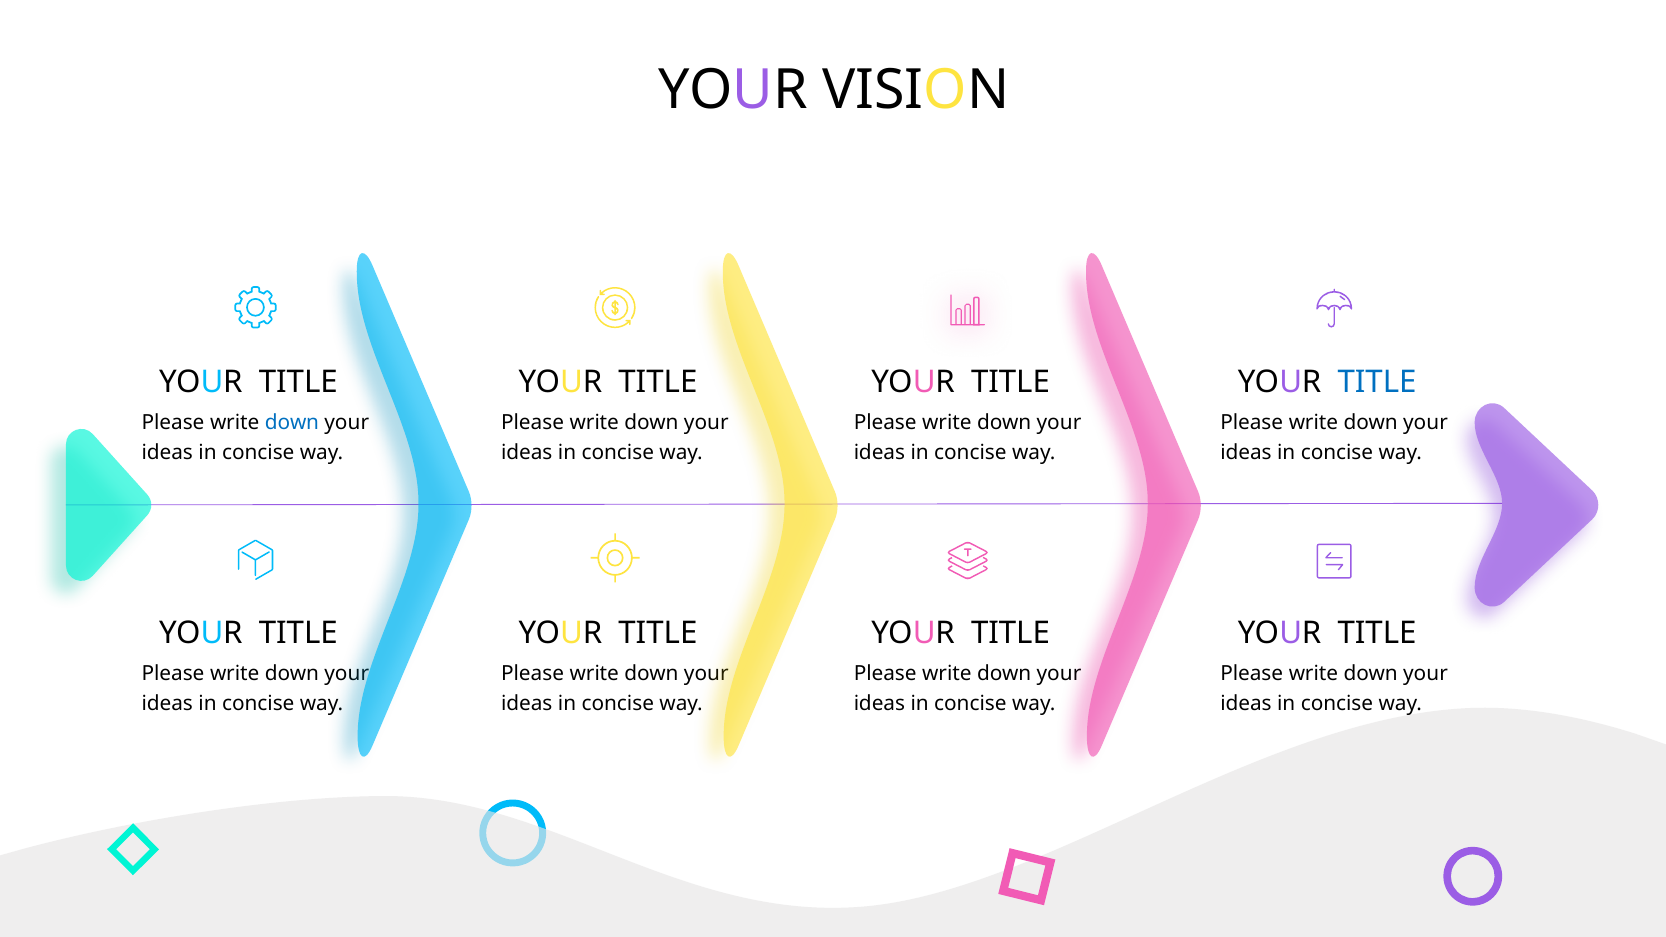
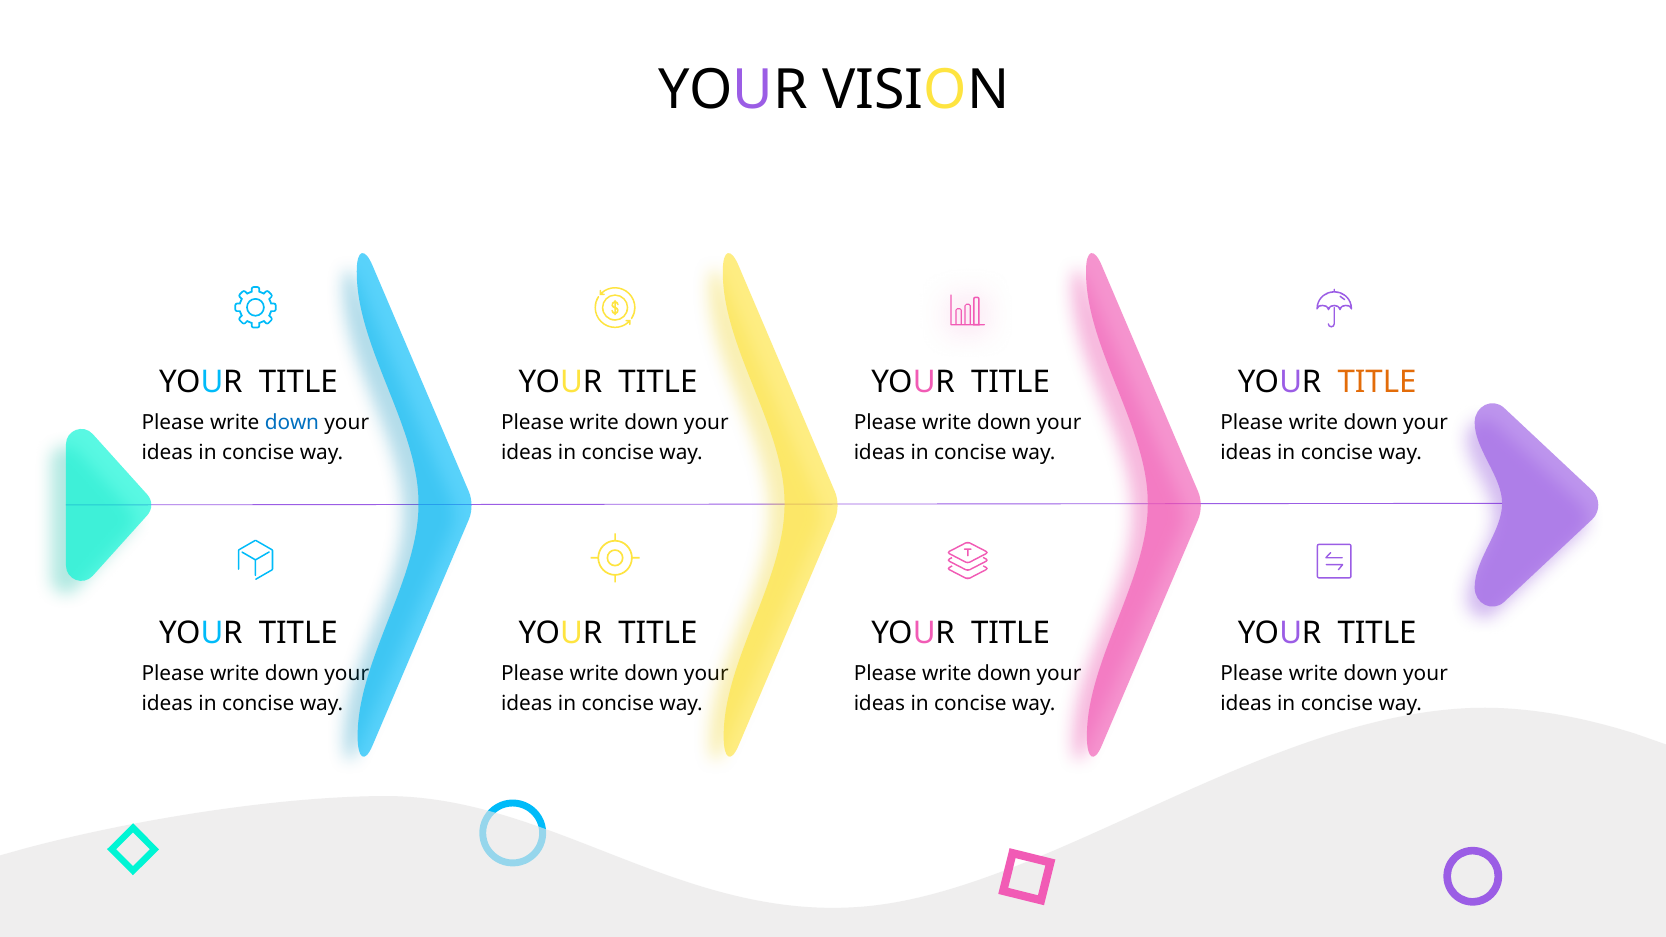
TITLE colour: blue -> orange (1377, 382)
